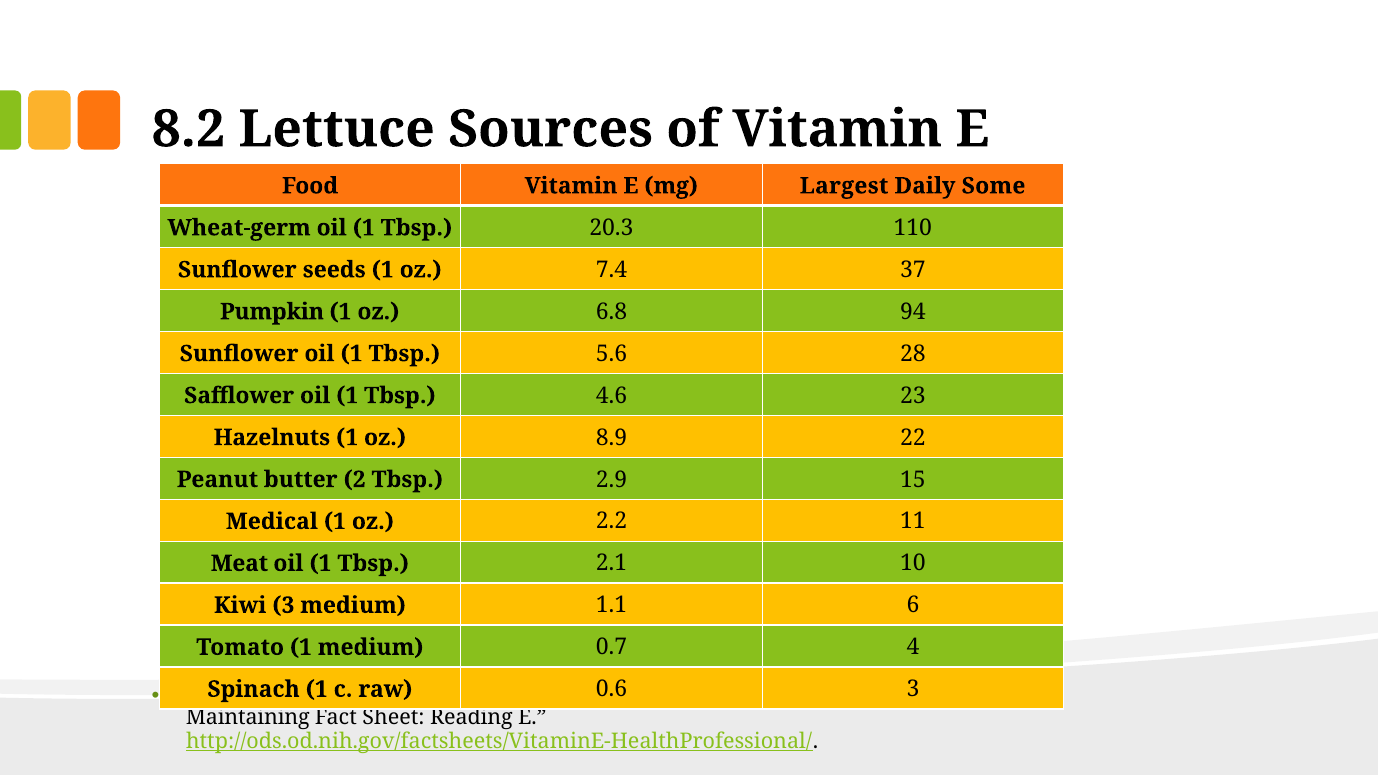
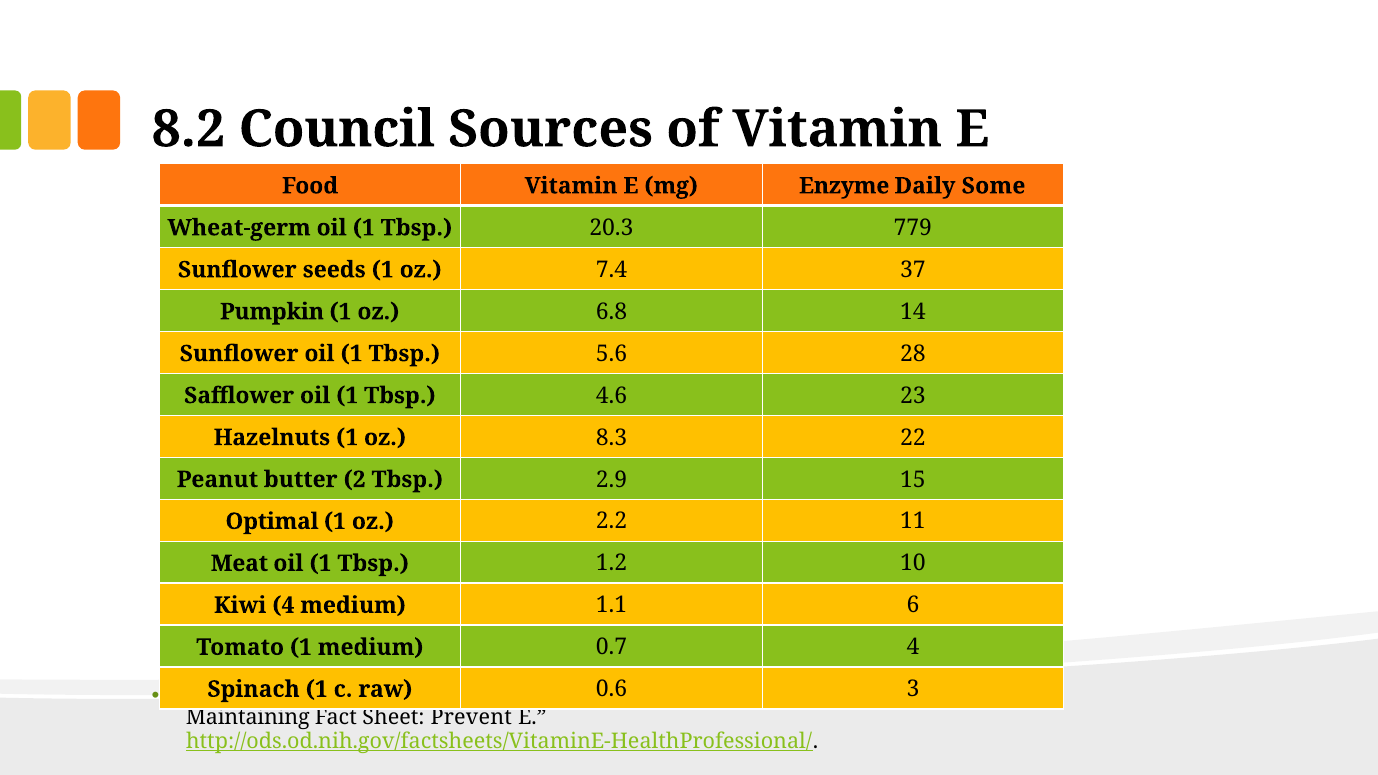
Lettuce: Lettuce -> Council (337, 129)
Largest: Largest -> Enzyme (844, 186)
110: 110 -> 779 (913, 228)
94: 94 -> 14 (913, 312)
8.9: 8.9 -> 8.3 (612, 438)
Medical: Medical -> Optimal (272, 522)
2.1: 2.1 -> 1.2 (612, 564)
Kiwi 3: 3 -> 4 (283, 606)
Reading: Reading -> Prevent (471, 718)
